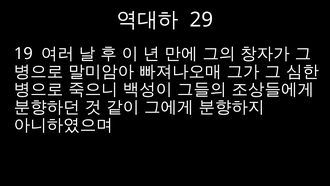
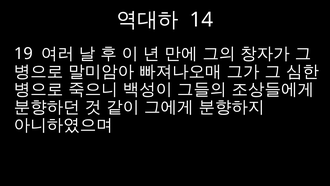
29: 29 -> 14 (201, 20)
